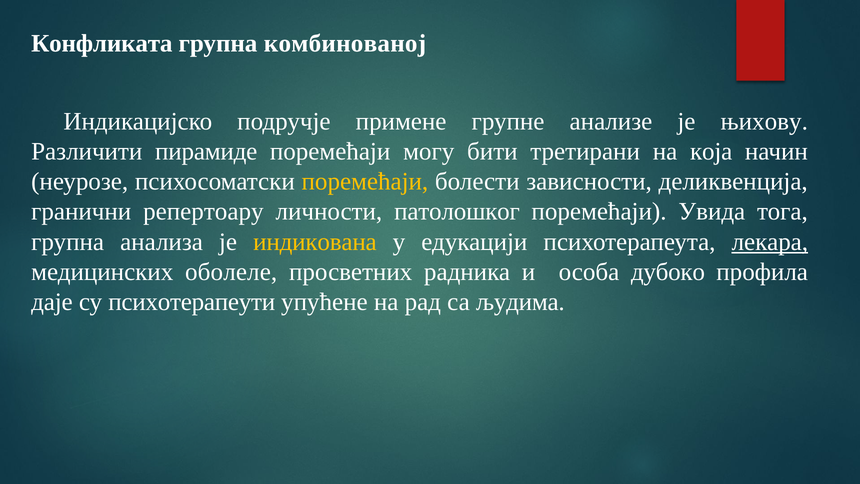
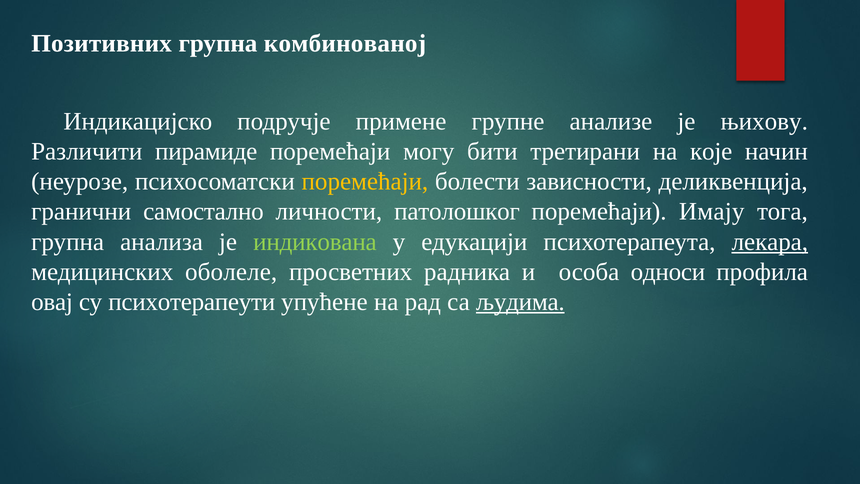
Конфликата: Конфликата -> Позитивних (102, 43)
која: која -> које (711, 151)
репертоару: репертоару -> самостално (203, 212)
Увида: Увида -> Имају (712, 212)
индикована colour: yellow -> light green (315, 242)
дубоко: дубоко -> односи (668, 272)
даје: даје -> овај (52, 302)
људима underline: none -> present (520, 302)
